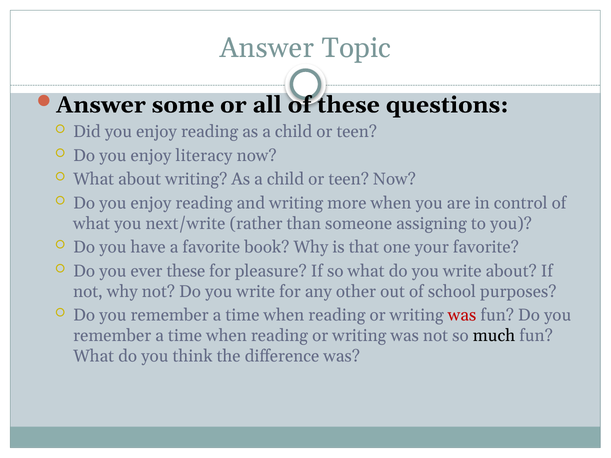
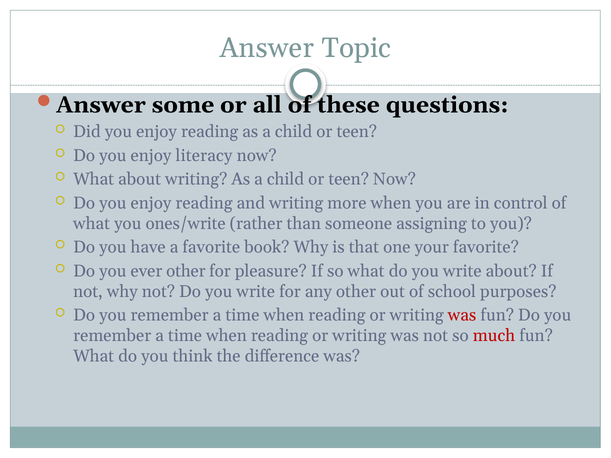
next/write: next/write -> ones/write (186, 224)
ever these: these -> other (186, 271)
much colour: black -> red (494, 336)
